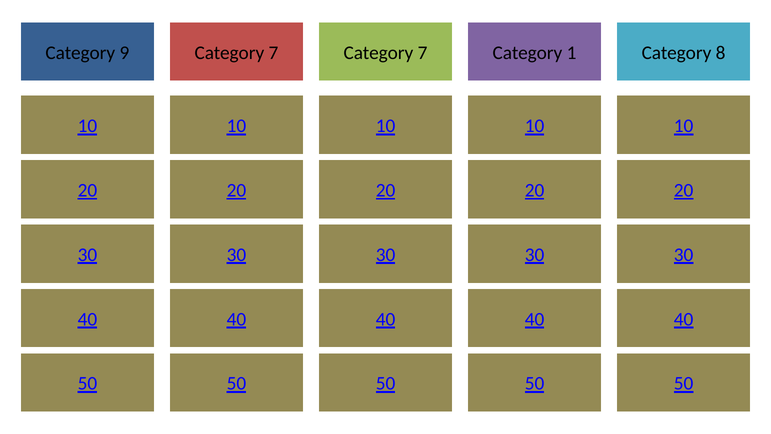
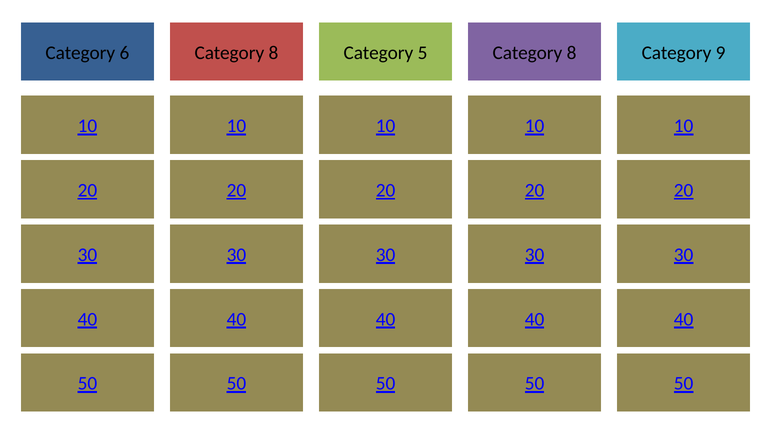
9: 9 -> 6 (124, 53)
7: 7 -> 8 (273, 53)
7: 7 -> 5 (423, 53)
1: 1 -> 8 (572, 53)
8: 8 -> 9 (721, 53)
